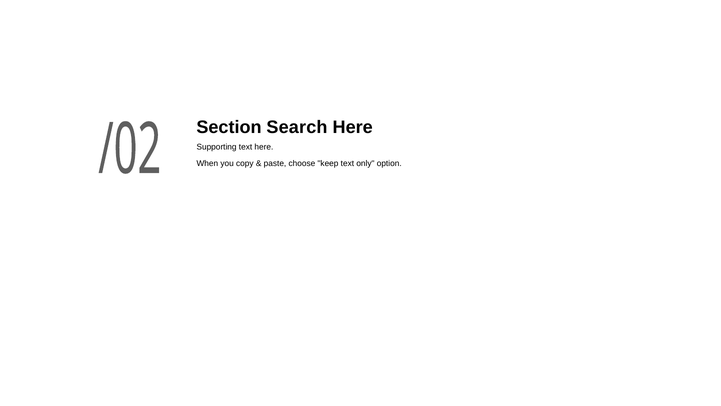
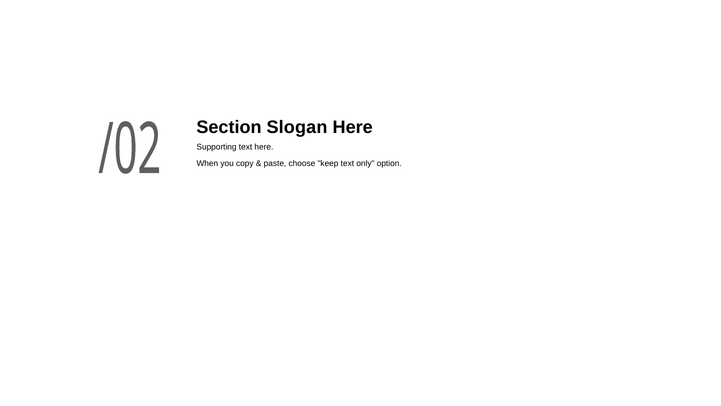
Search: Search -> Slogan (297, 127)
